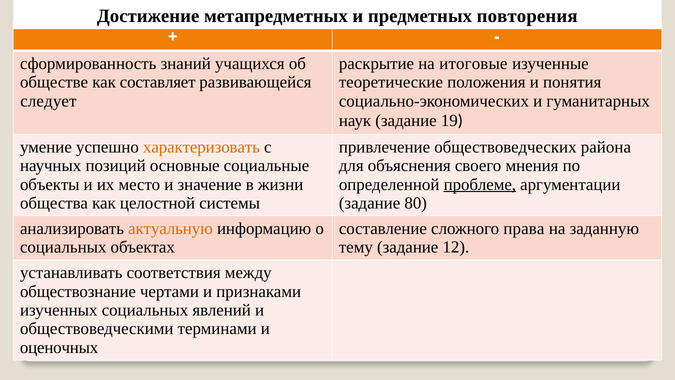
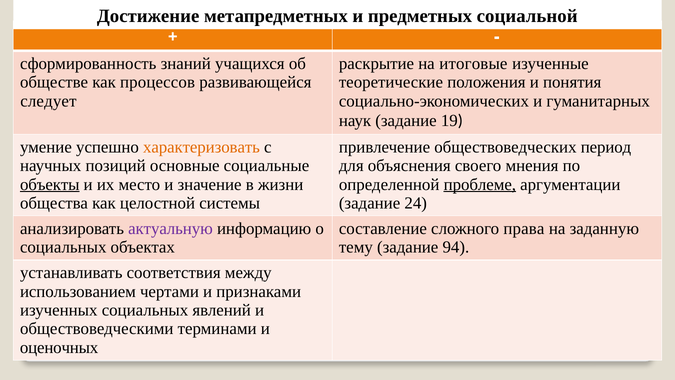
повторения: повторения -> социальной (527, 16)
составляет: составляет -> процессов (158, 82)
района: района -> период (606, 147)
объекты underline: none -> present (50, 184)
80: 80 -> 24 (416, 203)
актуальную colour: orange -> purple (170, 228)
12: 12 -> 94 (456, 247)
обществознание: обществознание -> использованием (78, 291)
